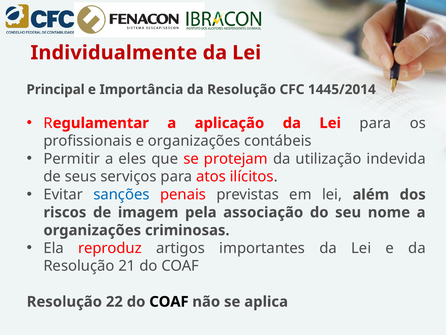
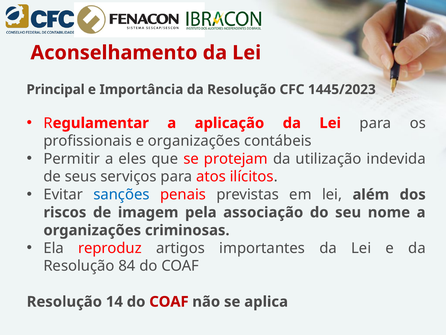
Individualmente: Individualmente -> Aconselhamento (114, 53)
1445/2014: 1445/2014 -> 1445/2023 (342, 89)
21: 21 -> 84 (127, 266)
22: 22 -> 14 (114, 301)
COAF colour: black -> red (169, 301)
